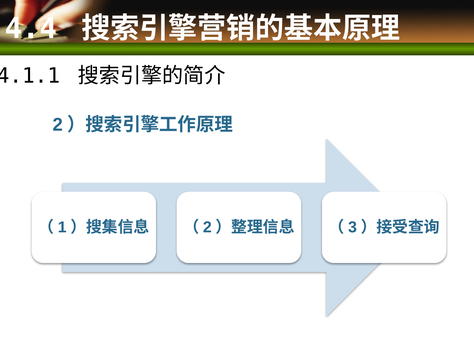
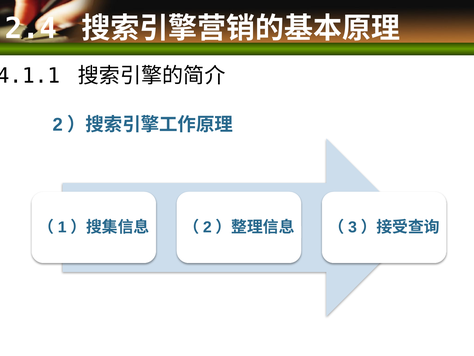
4.4: 4.4 -> 2.4 (31, 28)
